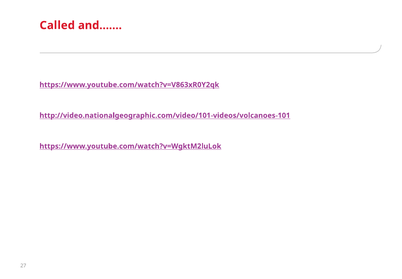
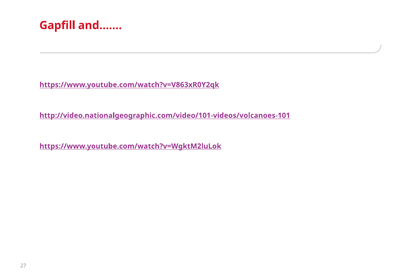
Called: Called -> Gapfill (57, 25)
